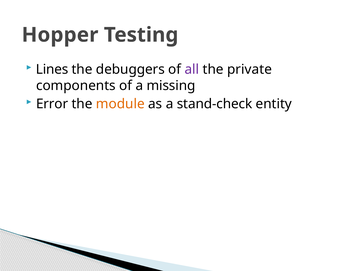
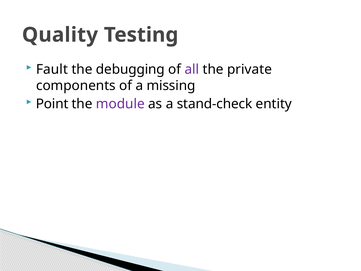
Hopper: Hopper -> Quality (60, 35)
Lines: Lines -> Fault (52, 69)
debuggers: debuggers -> debugging (130, 69)
Error: Error -> Point (52, 104)
module colour: orange -> purple (120, 104)
